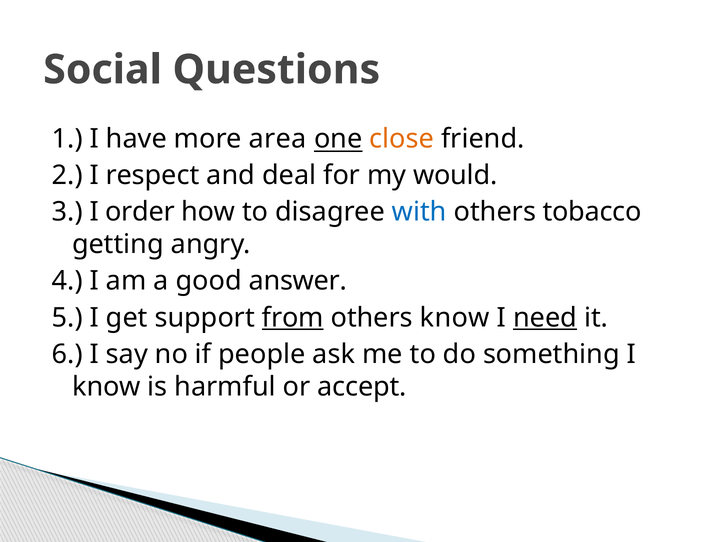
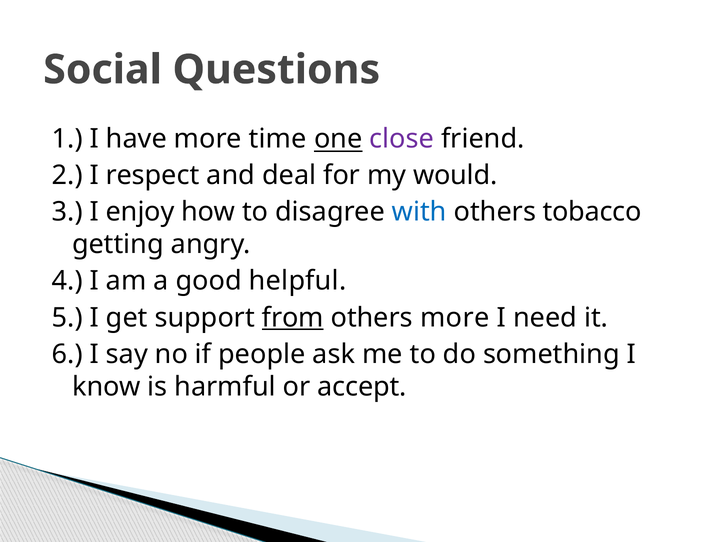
area: area -> time (278, 139)
close colour: orange -> purple (402, 139)
order: order -> enjoy (140, 212)
answer: answer -> helpful (298, 281)
others know: know -> more (455, 317)
need underline: present -> none (545, 317)
